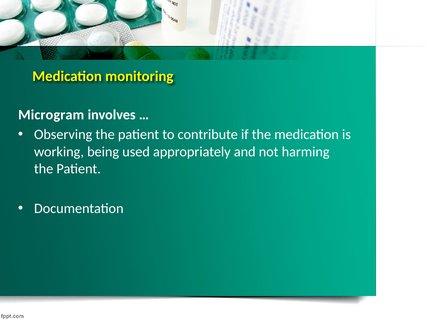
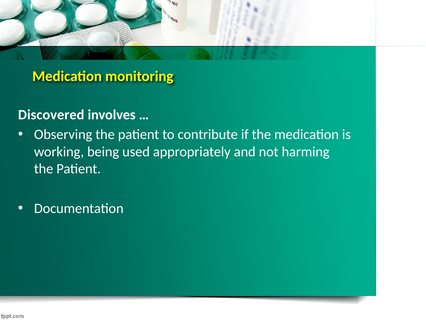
Microgram: Microgram -> Discovered (51, 114)
